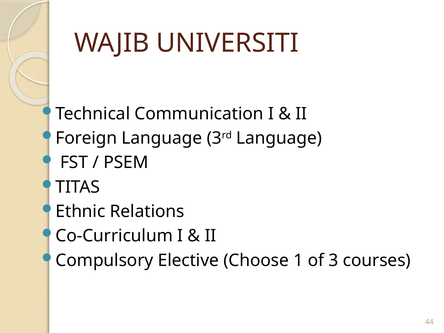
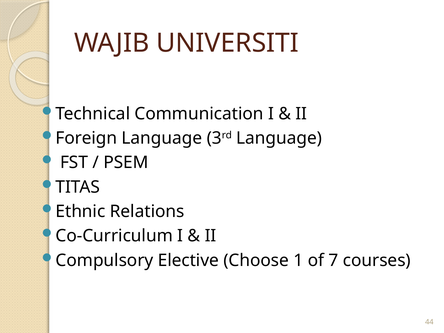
3: 3 -> 7 (334, 260)
